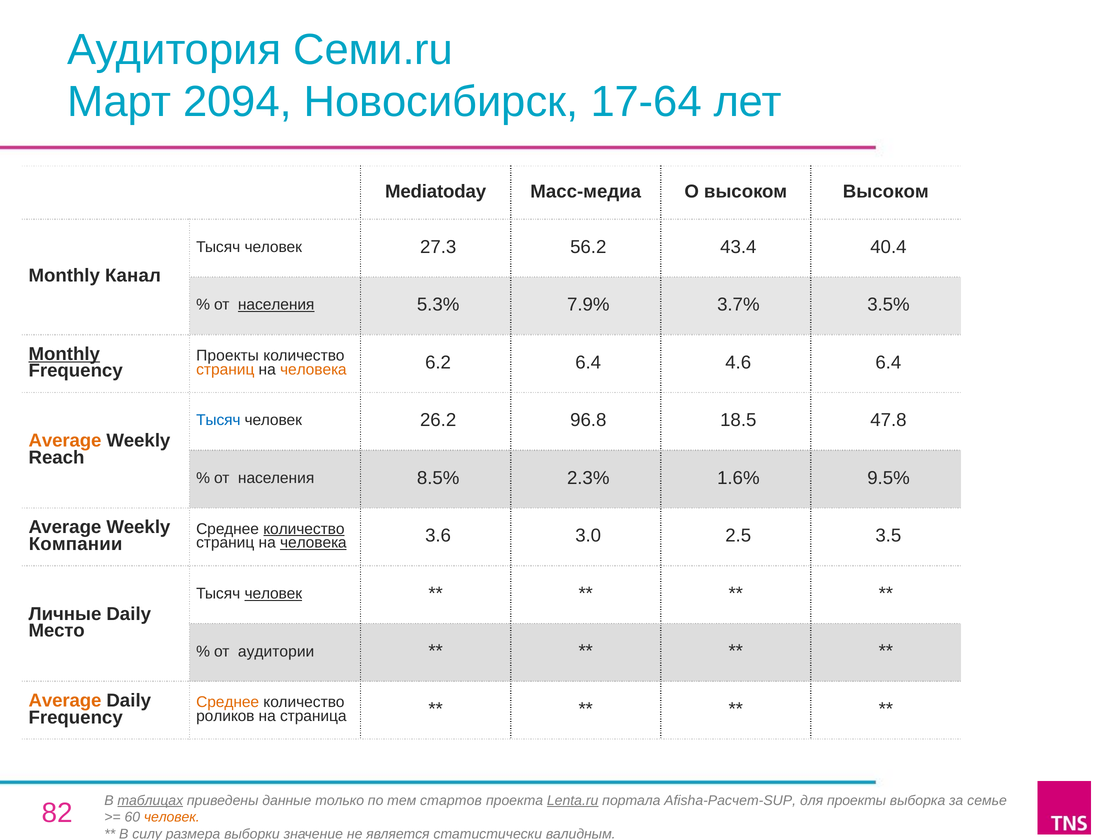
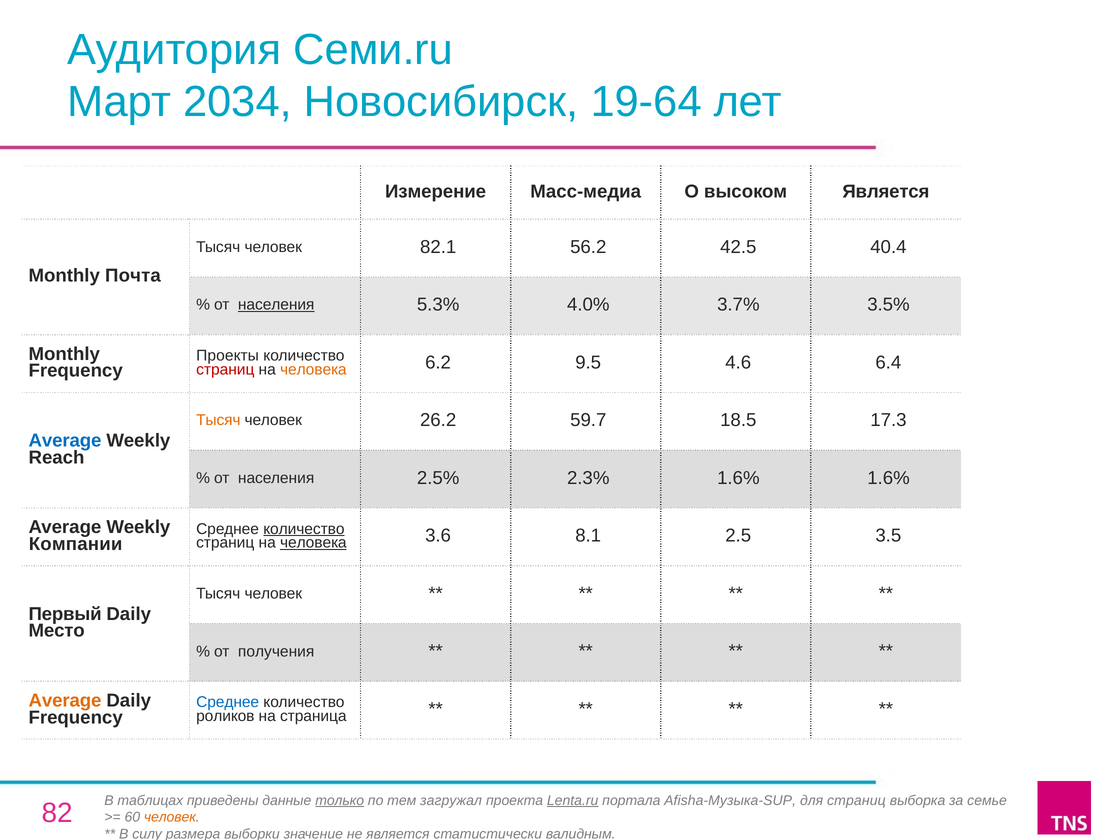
2094: 2094 -> 2034 (238, 102)
17-64: 17-64 -> 19-64 (646, 102)
Mediatoday: Mediatoday -> Измерение (436, 192)
высоком Высоком: Высоком -> Является (886, 192)
27.3: 27.3 -> 82.1 (438, 247)
43.4: 43.4 -> 42.5 (738, 247)
Канал: Канал -> Почта (133, 276)
7.9%: 7.9% -> 4.0% (588, 305)
Monthly underline: present -> none (64, 354)
страниц colour: orange -> red (225, 370)
6.2 6.4: 6.4 -> 9.5 (588, 362)
Тысяч colour: blue -> orange (218, 420)
96.8: 96.8 -> 59.7 (588, 420)
47.8: 47.8 -> 17.3 (888, 420)
Average colour: orange -> blue (65, 441)
8.5%: 8.5% -> 2.5% (438, 478)
1.6% 9.5%: 9.5% -> 1.6% (888, 478)
3.0: 3.0 -> 8.1 (588, 536)
человек underline: present -> none (273, 594)
Личные: Личные -> Первый (65, 614)
аудитории: аудитории -> получения (276, 651)
Среднее colour: orange -> blue (228, 702)
таблицах underline: present -> none (150, 800)
только underline: none -> present (340, 800)
стартов: стартов -> загружал (451, 800)
Afisha-Расчет-SUP: Afisha-Расчет-SUP -> Afisha-Музыка-SUP (730, 800)
для проекты: проекты -> страниц (856, 800)
